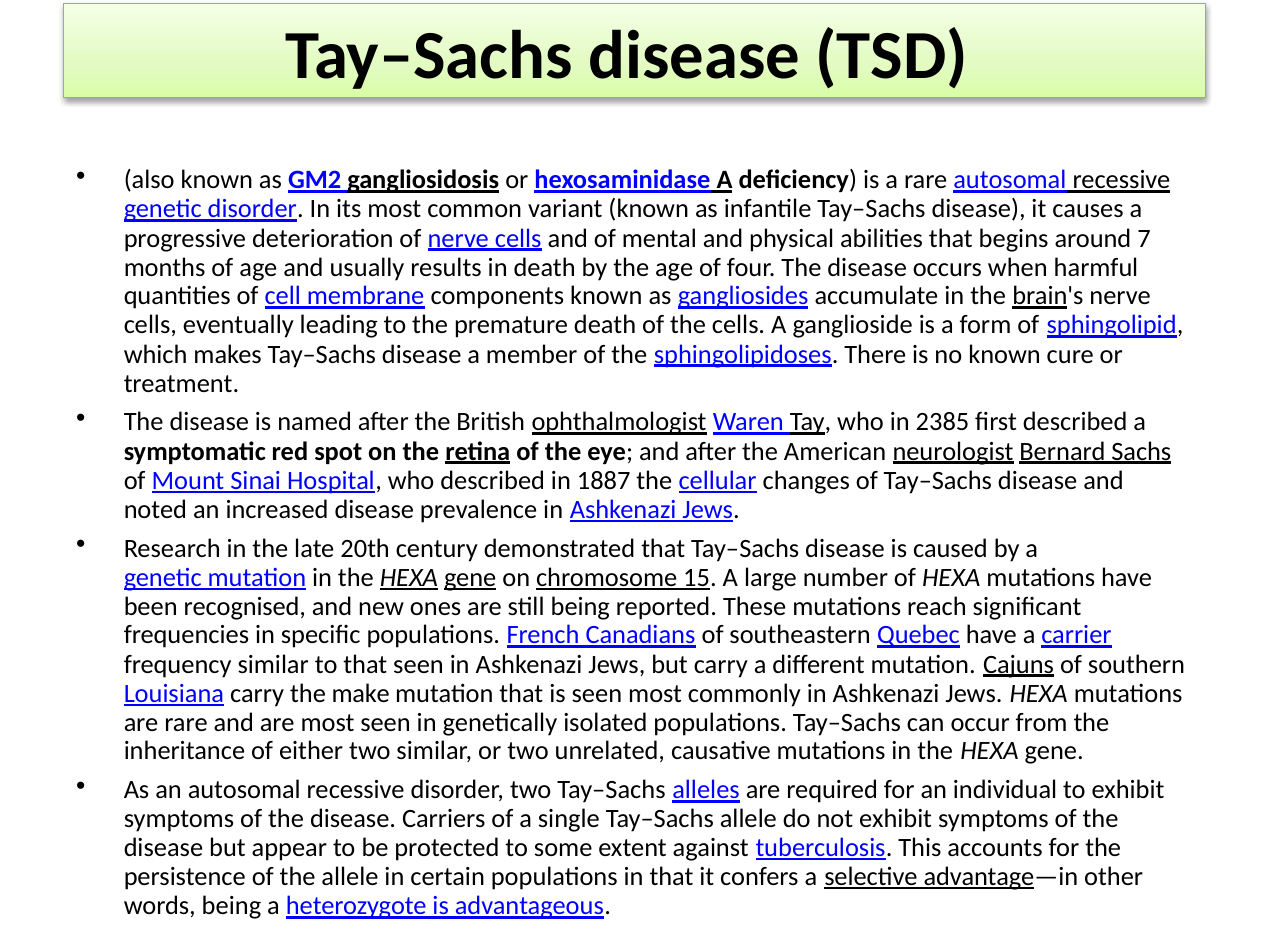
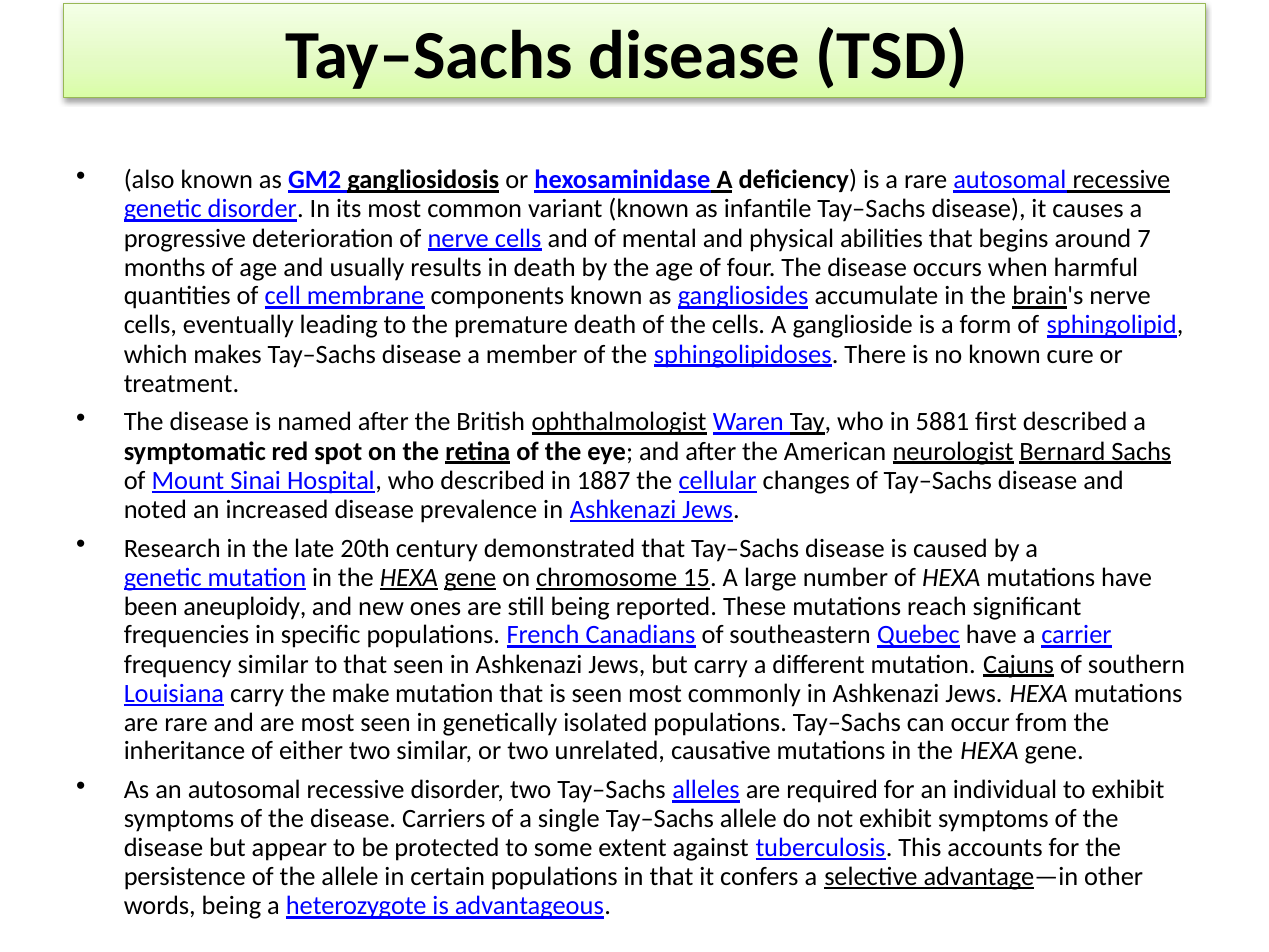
2385: 2385 -> 5881 (943, 422)
recognised: recognised -> aneuploidy (245, 606)
